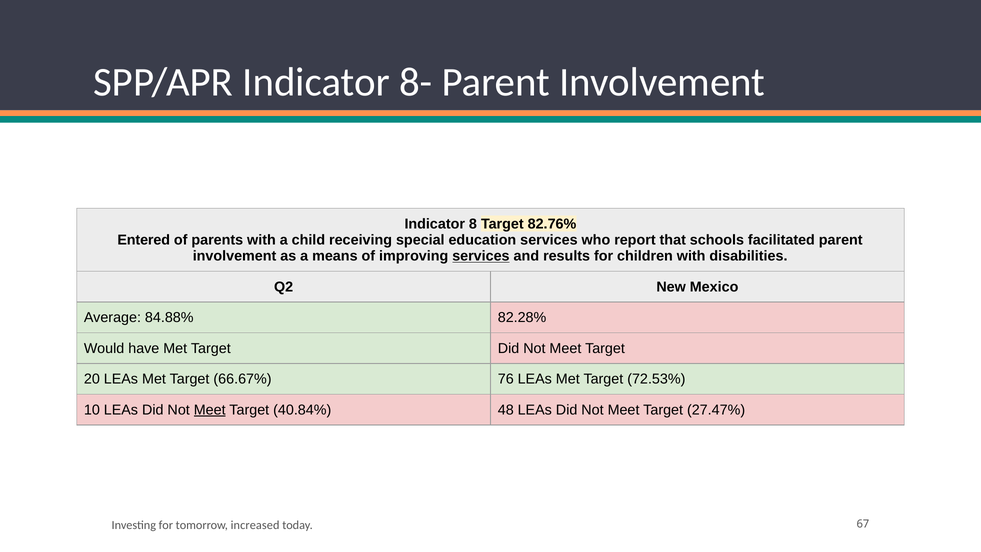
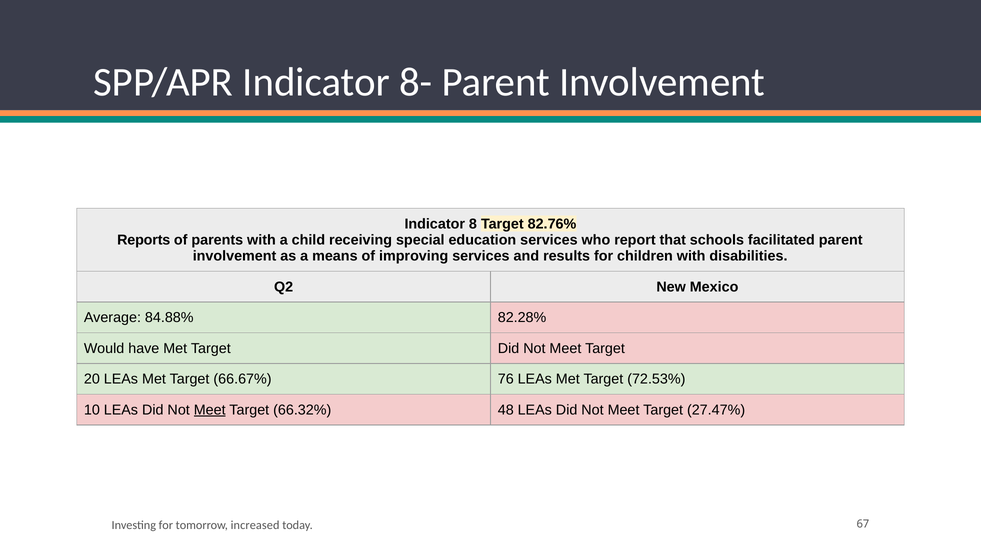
Entered: Entered -> Reports (144, 240)
services underline: present -> none (481, 256)
40.84%: 40.84% -> 66.32% (302, 410)
